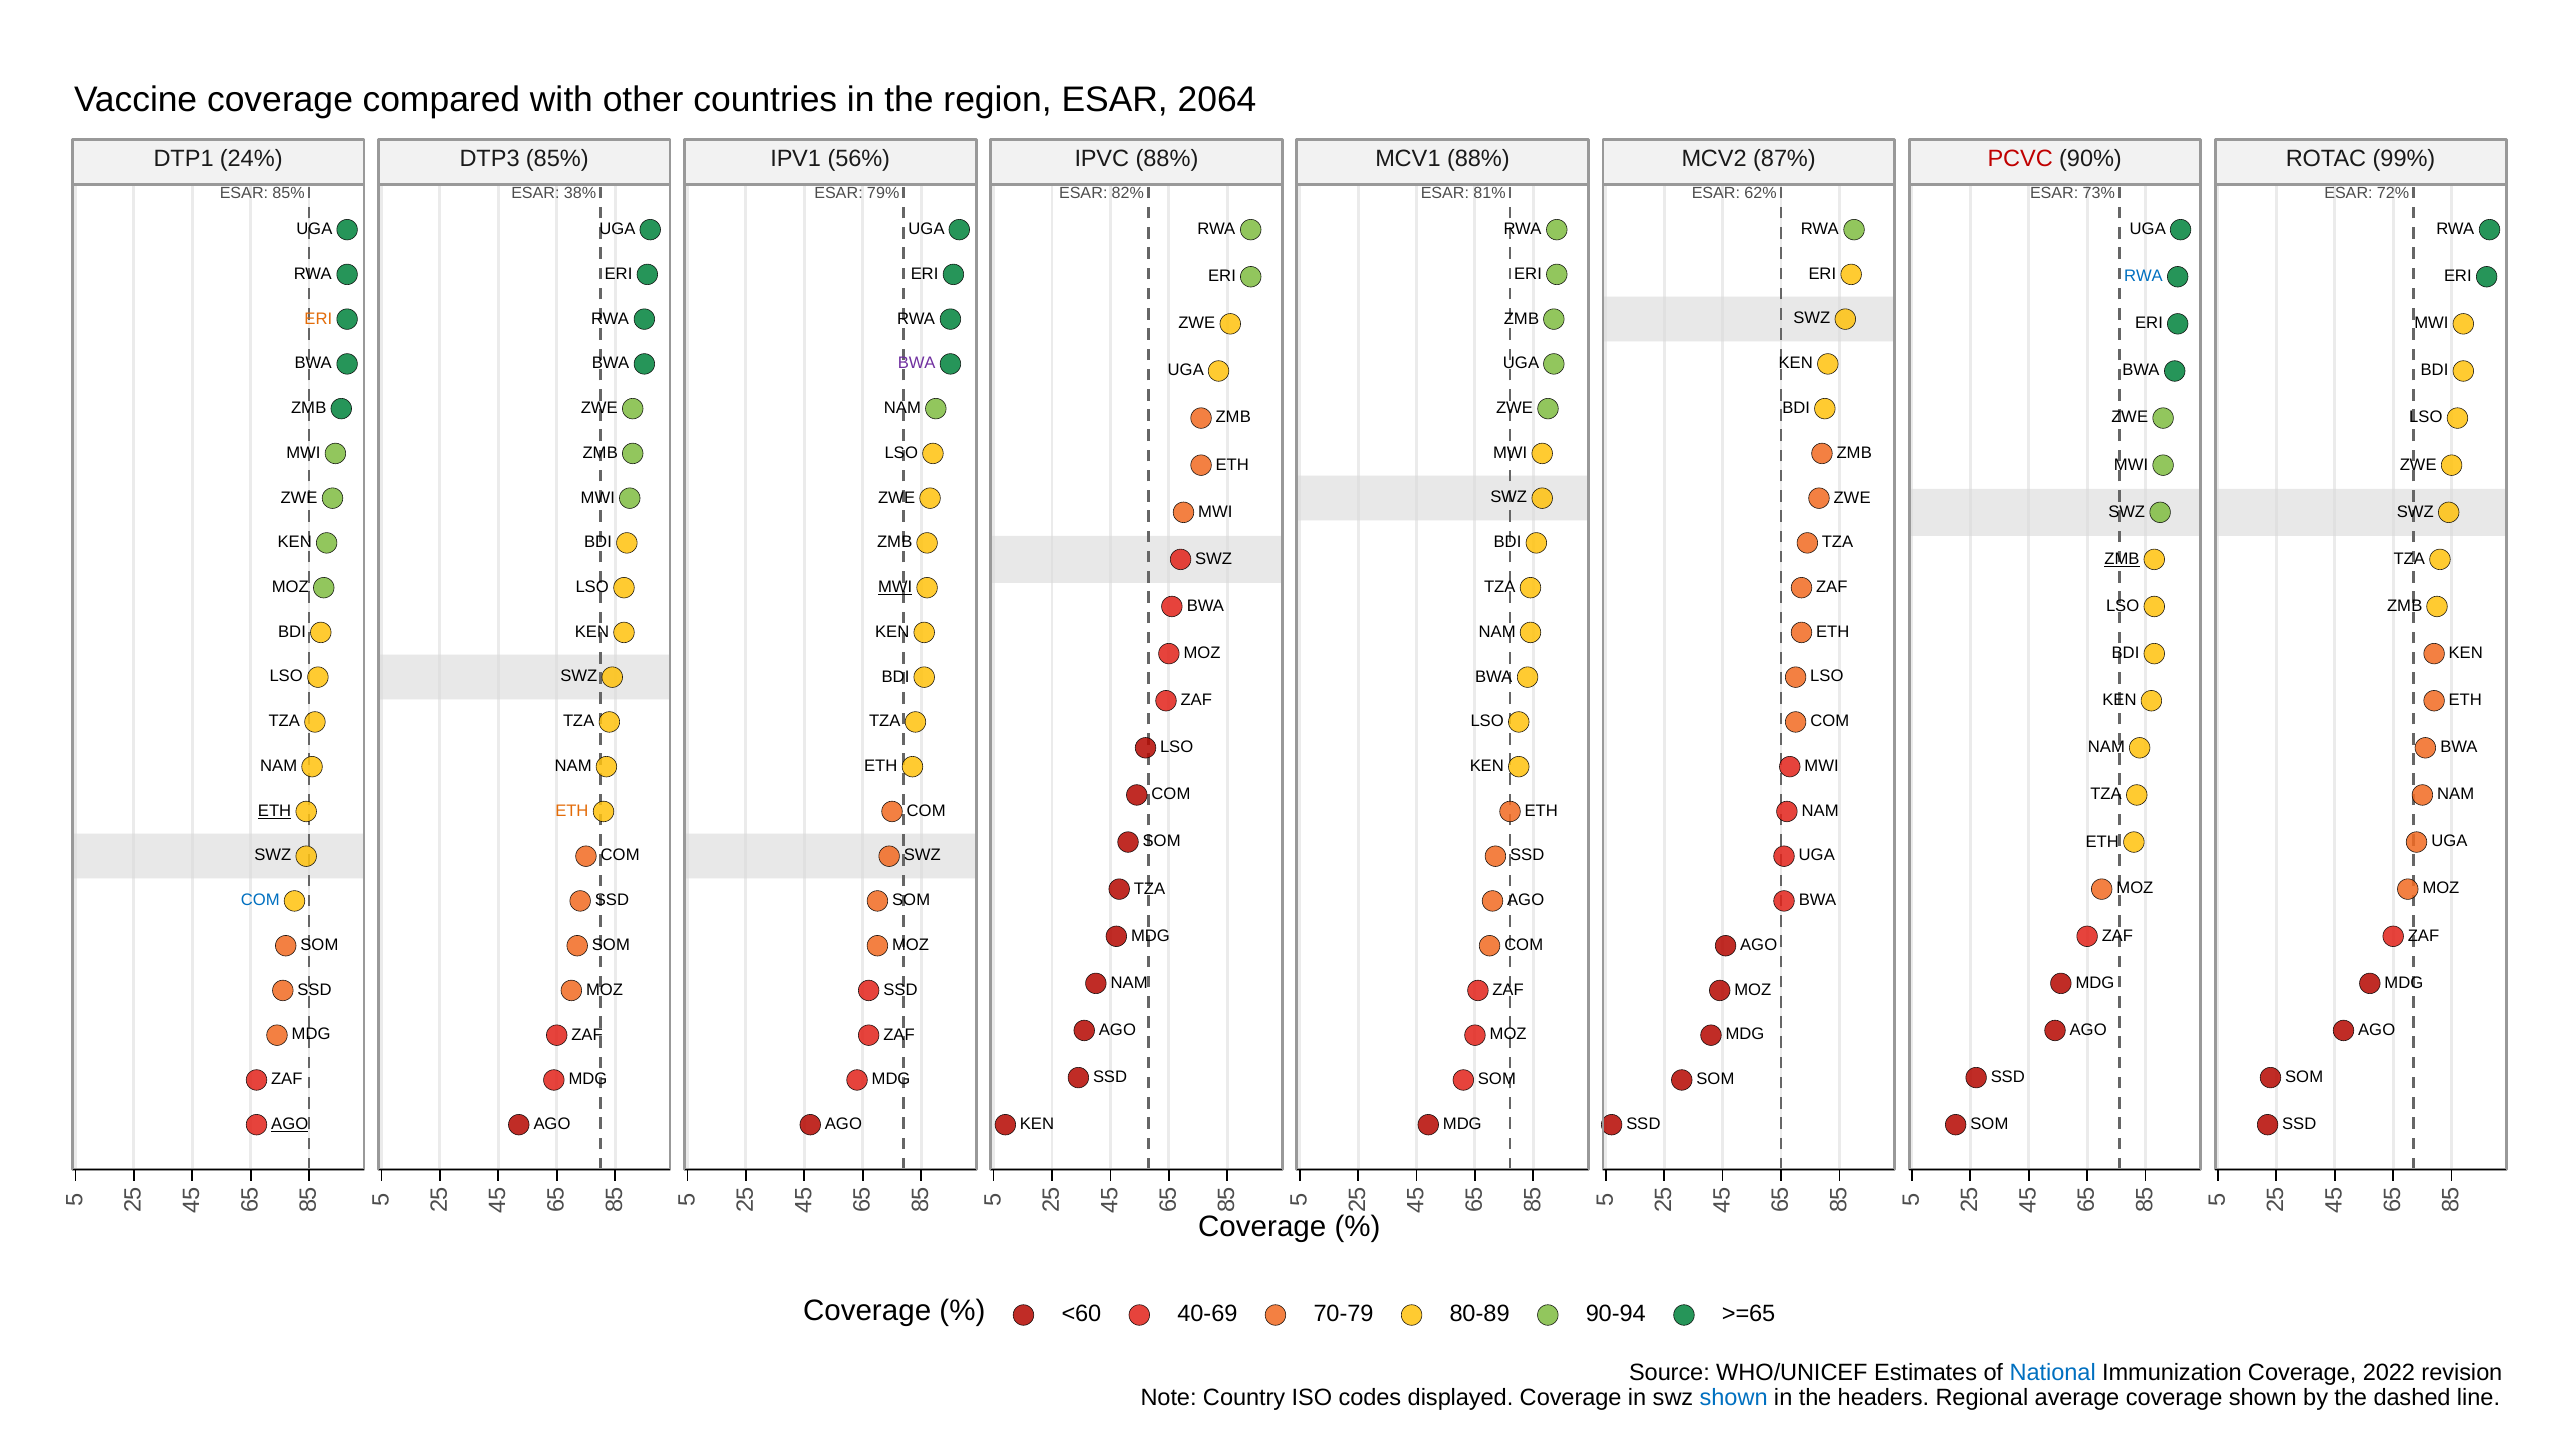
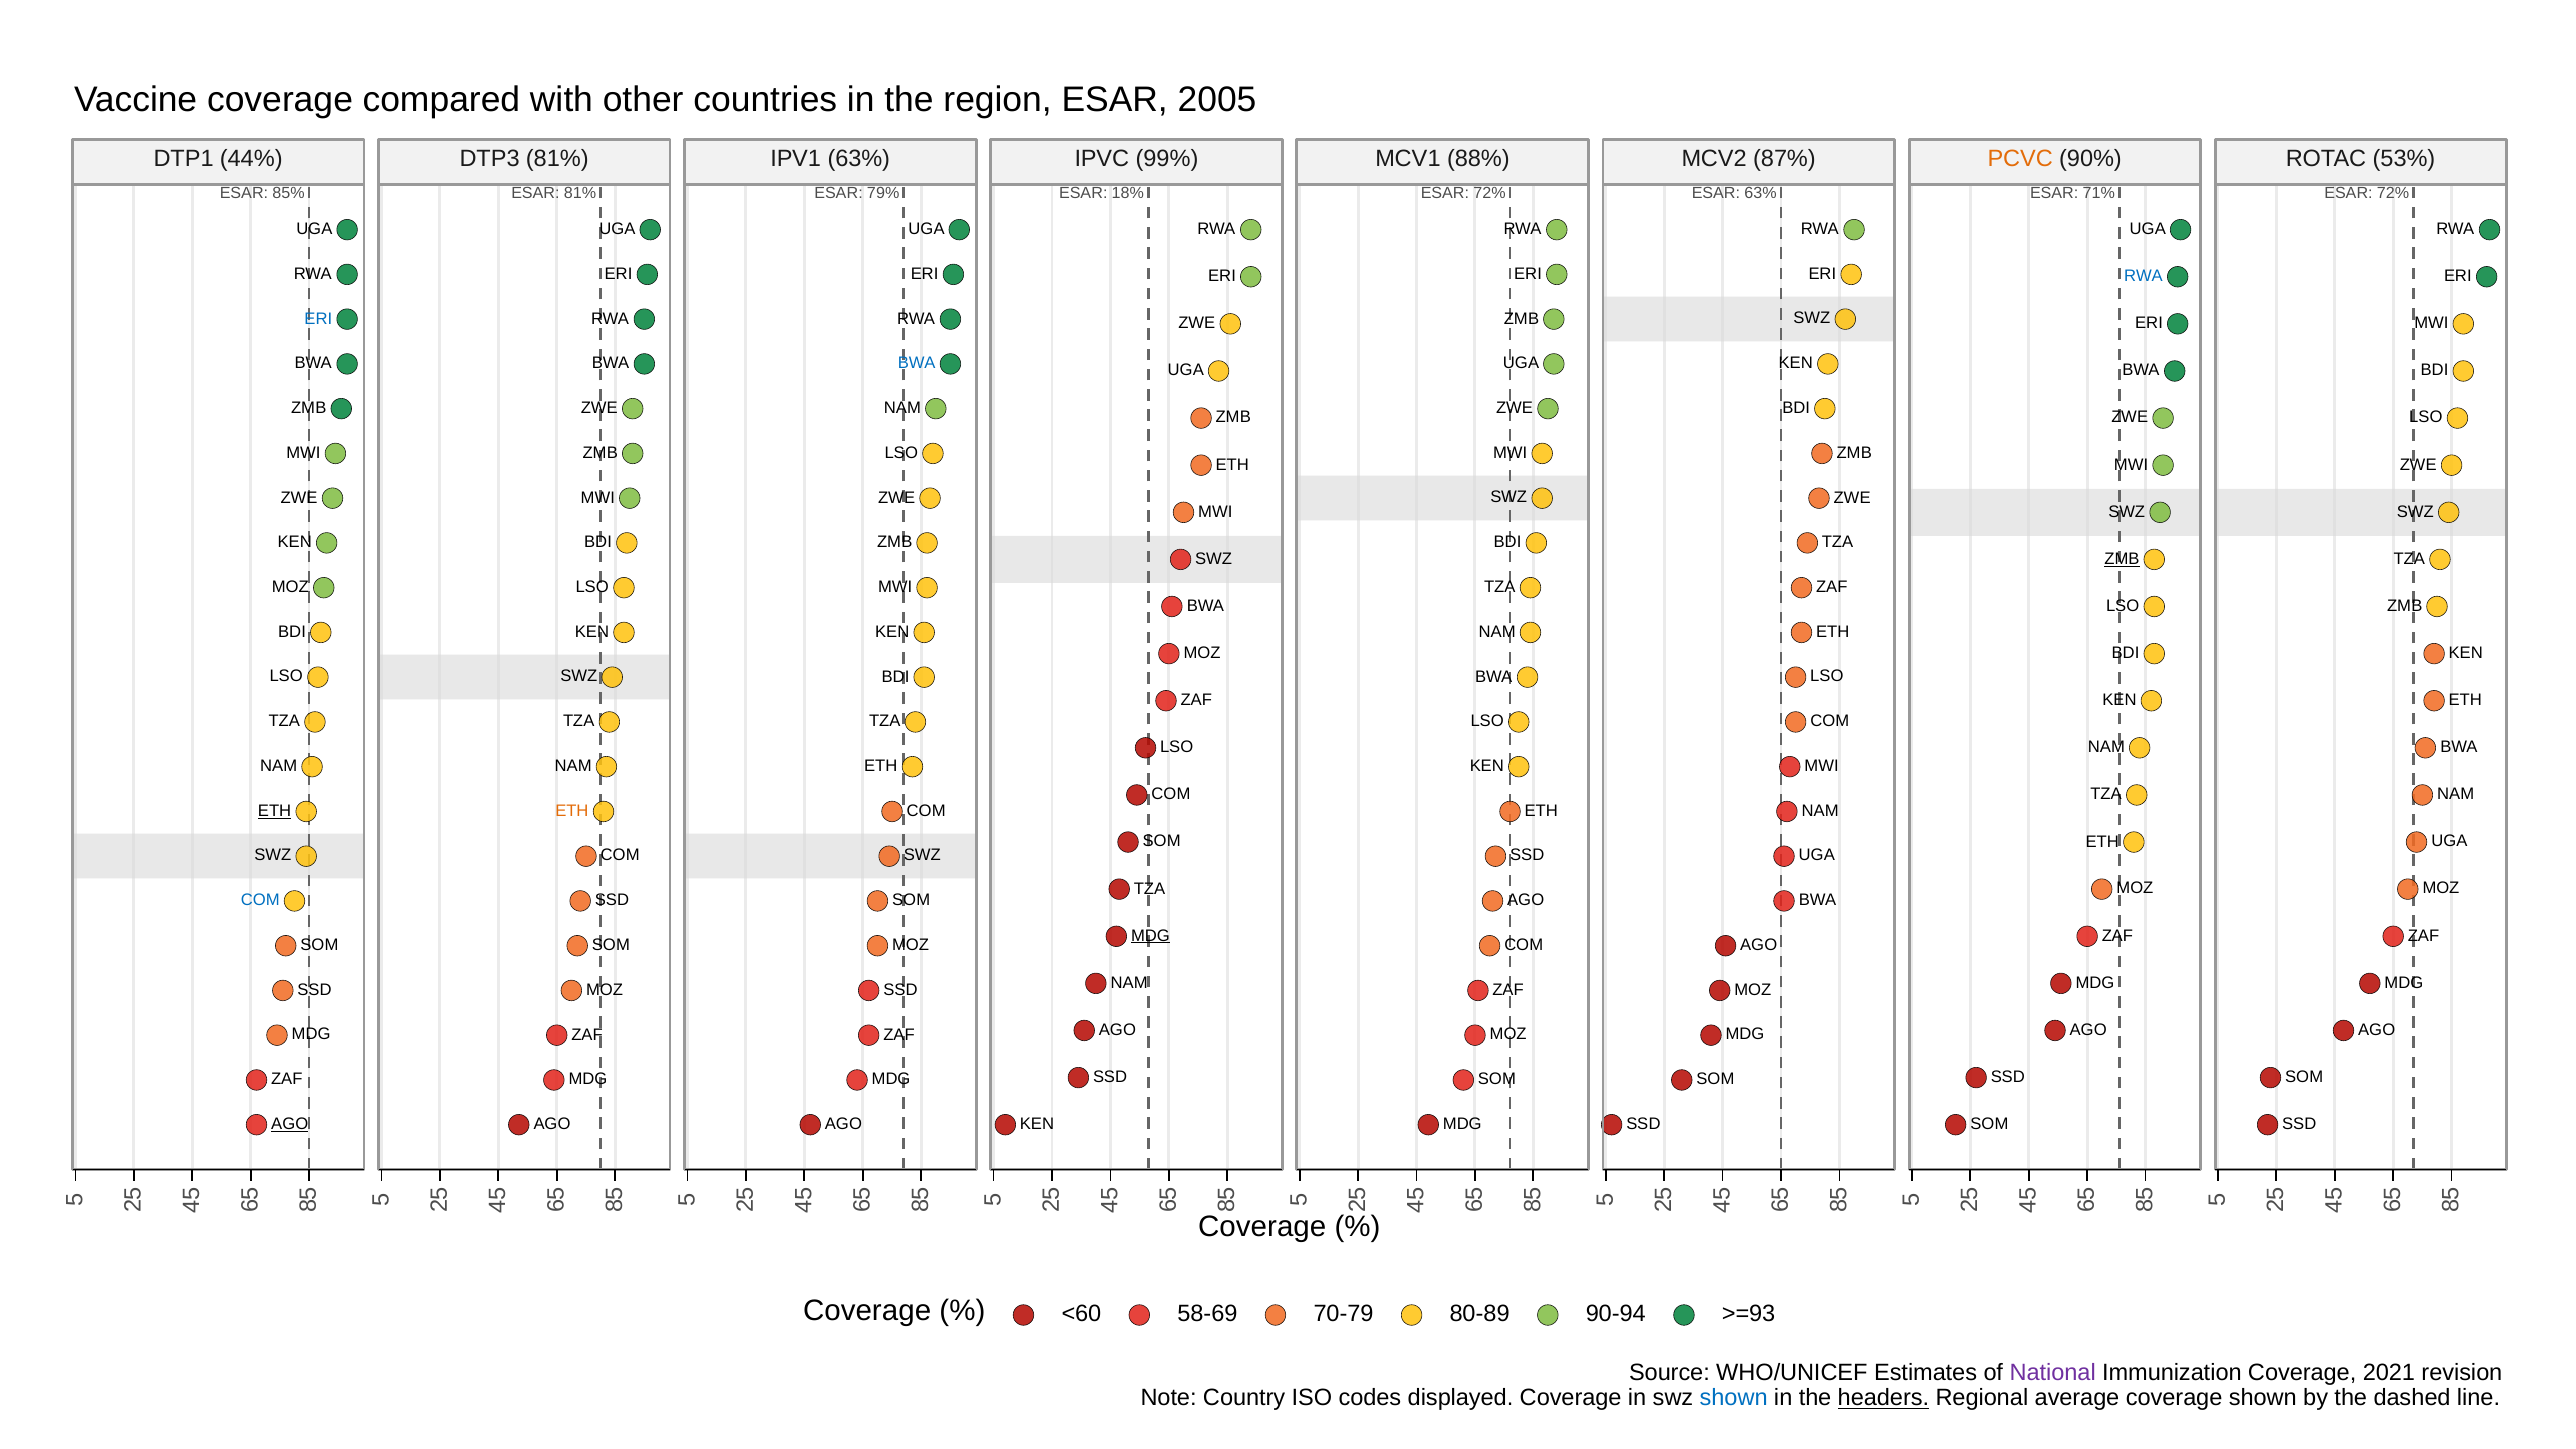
2064: 2064 -> 2005 (1217, 100)
24%: 24% -> 44% (251, 159)
DTP3 85%: 85% -> 81% (557, 159)
IPV1 56%: 56% -> 63% (859, 159)
IPVC 88%: 88% -> 99% (1167, 159)
PCVC colour: red -> orange (2020, 159)
99%: 99% -> 53% (2404, 159)
ESAR 38%: 38% -> 81% (580, 193)
82%: 82% -> 18% (1128, 193)
81%: 81% -> 72% (1489, 193)
ESAR 62%: 62% -> 63% (1760, 193)
73%: 73% -> 71% (2099, 193)
ERI colour: orange -> blue (318, 319)
BWA colour: purple -> blue (917, 363)
MWI underline: present -> none (895, 587)
MDG underline: none -> present (1150, 936)
40-69: 40-69 -> 58-69 (1207, 1314)
>=65: >=65 -> >=93 (1749, 1314)
National colour: blue -> purple (2053, 1373)
2022: 2022 -> 2021 (2389, 1373)
headers underline: none -> present (1883, 1398)
